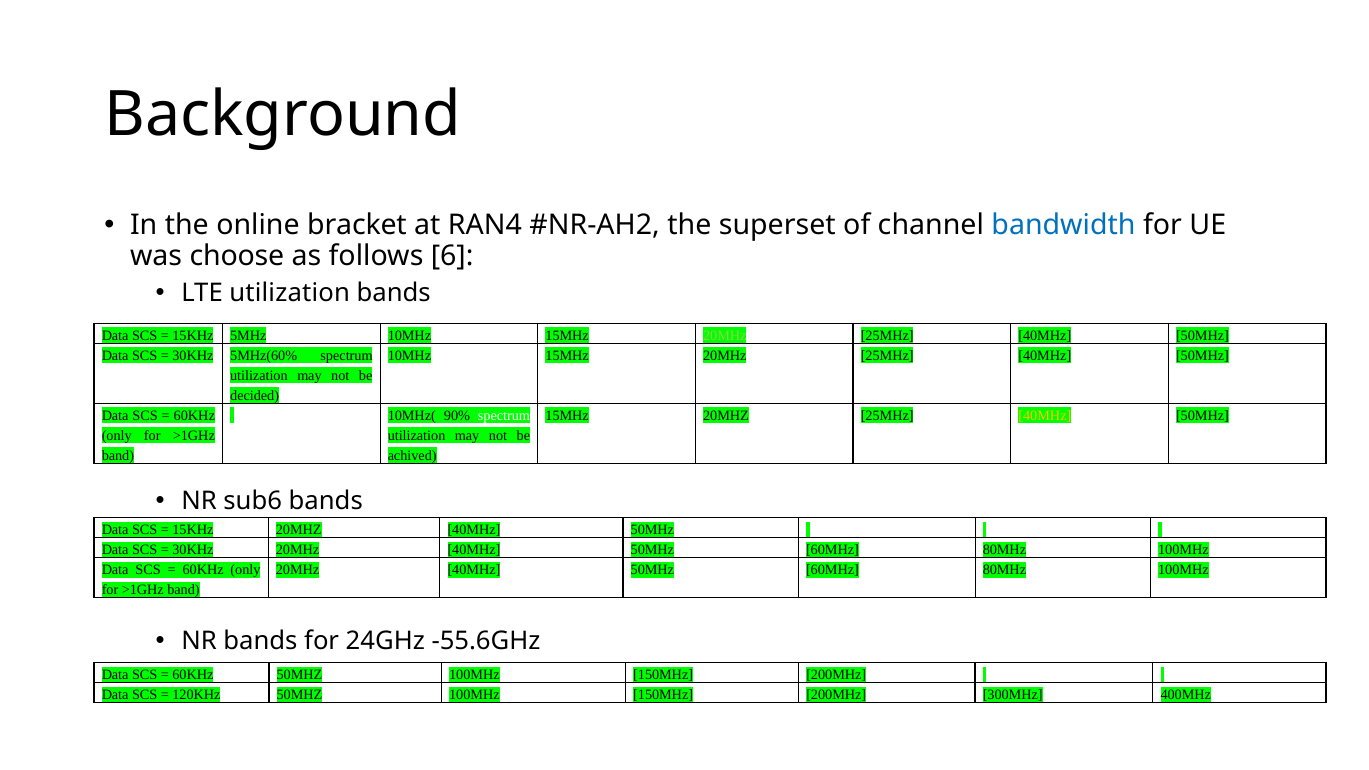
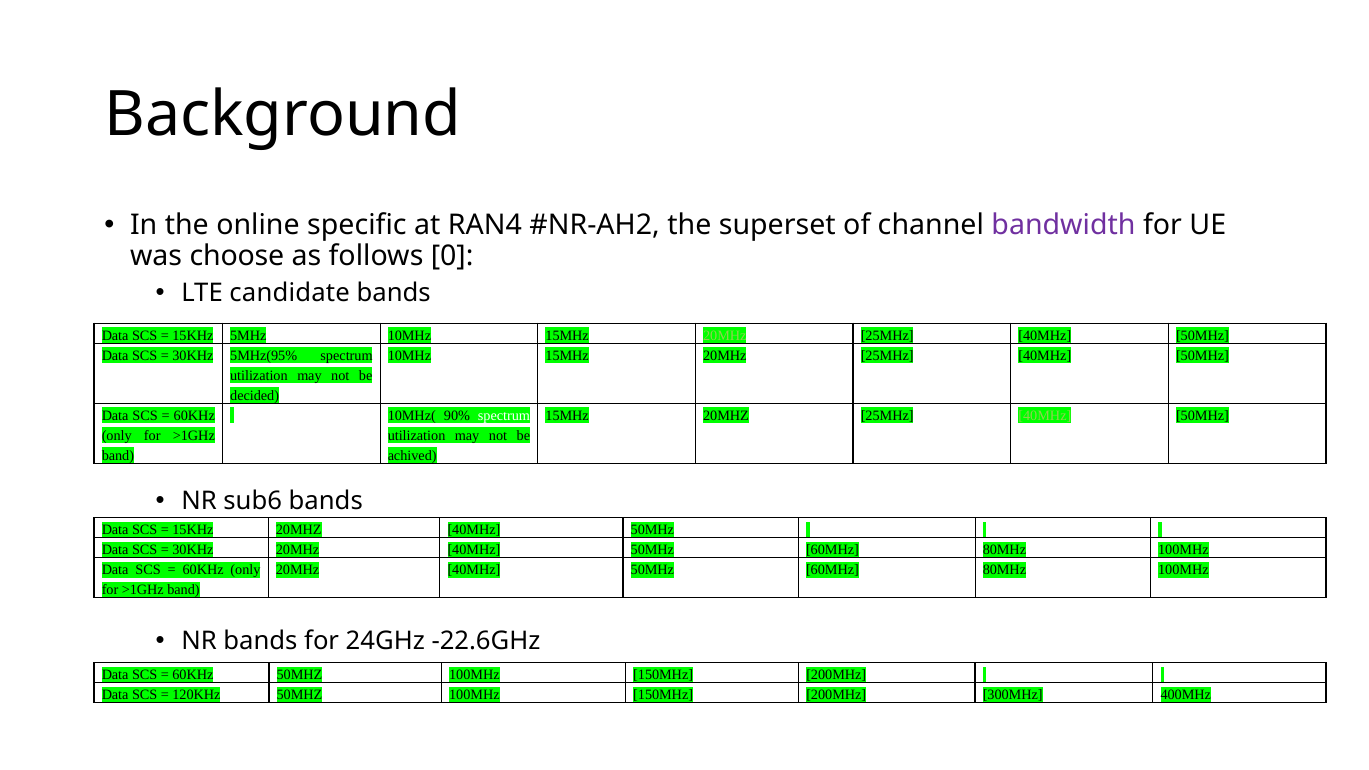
bracket: bracket -> specific (357, 225)
bandwidth colour: blue -> purple (1063, 225)
6: 6 -> 0 (452, 256)
LTE utilization: utilization -> candidate (290, 293)
5MHz(60%: 5MHz(60% -> 5MHz(95% (264, 355)
40MHz colour: yellow -> light green (1045, 415)
-55.6GHz: -55.6GHz -> -22.6GHz (486, 641)
